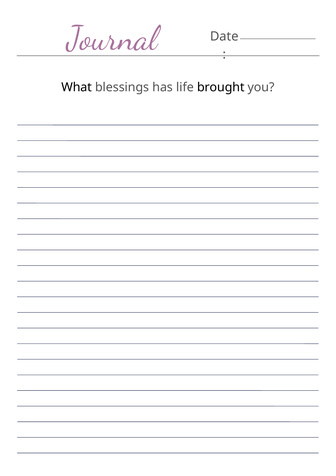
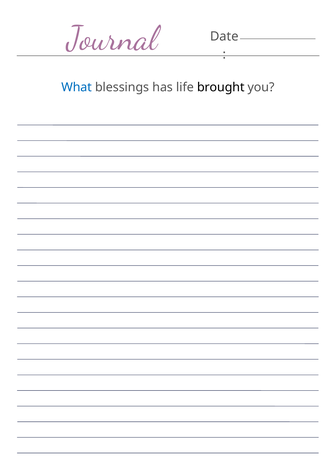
What colour: black -> blue (77, 87)
